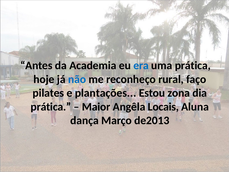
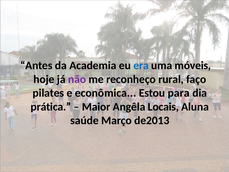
uma prática: prática -> móveis (193, 65)
não colour: blue -> purple (77, 79)
plantações: plantações -> econômica (106, 93)
zona: zona -> para (179, 93)
dança: dança -> saúde (84, 120)
